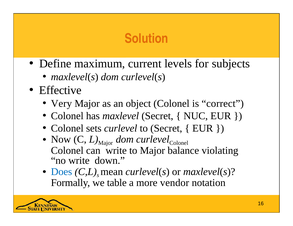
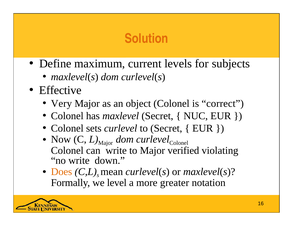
balance: balance -> verified (183, 151)
Does colour: blue -> orange (62, 172)
table: table -> level (117, 183)
vendor: vendor -> greater (175, 183)
